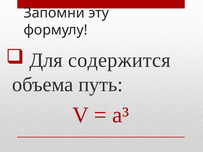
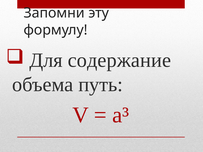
содержится: содержится -> содержание (119, 60)
